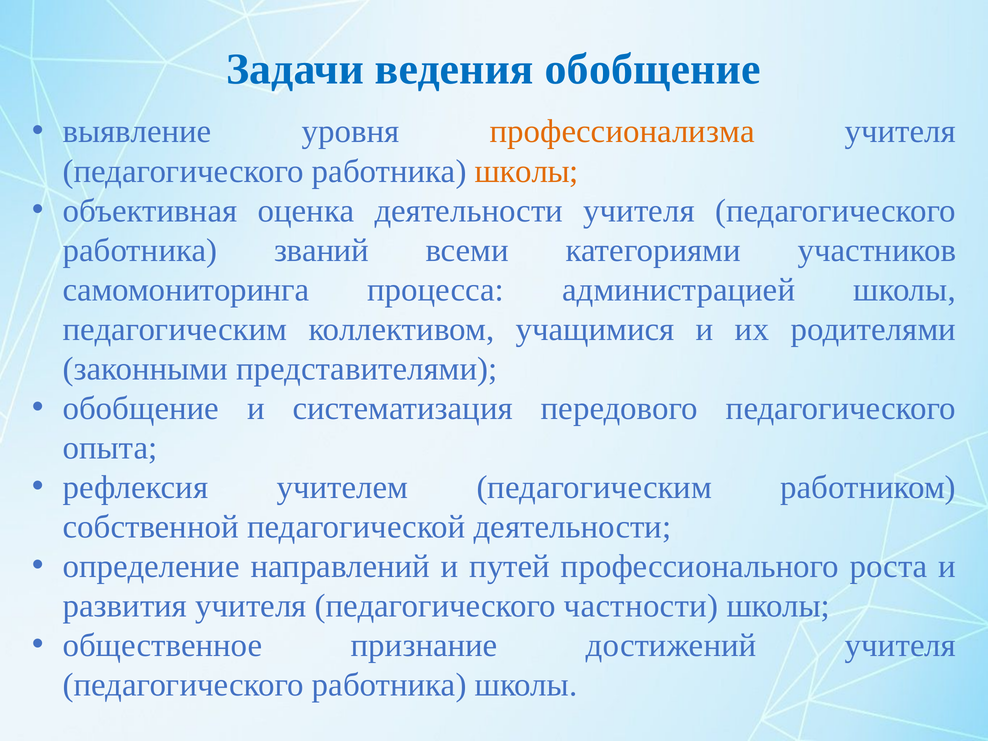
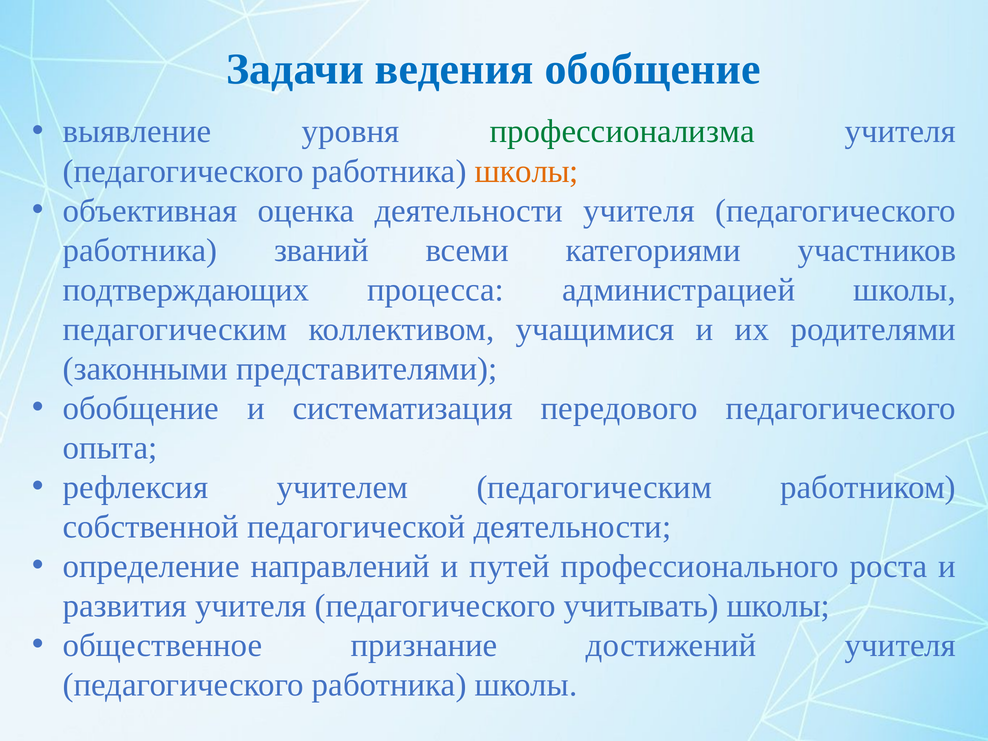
профессионализма colour: orange -> green (622, 132)
самомониторинга: самомониторинга -> подтверждающих (186, 290)
частности: частности -> учитывать (641, 606)
